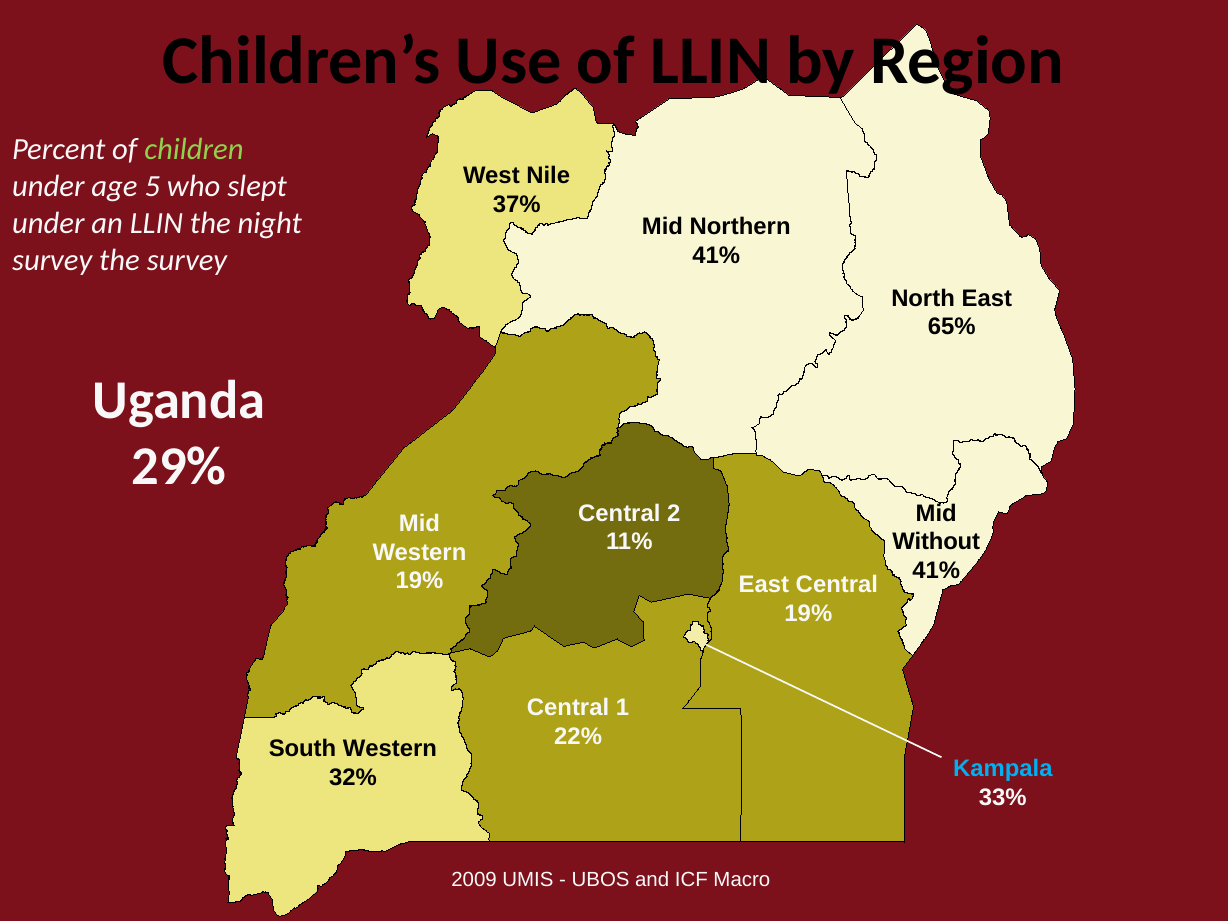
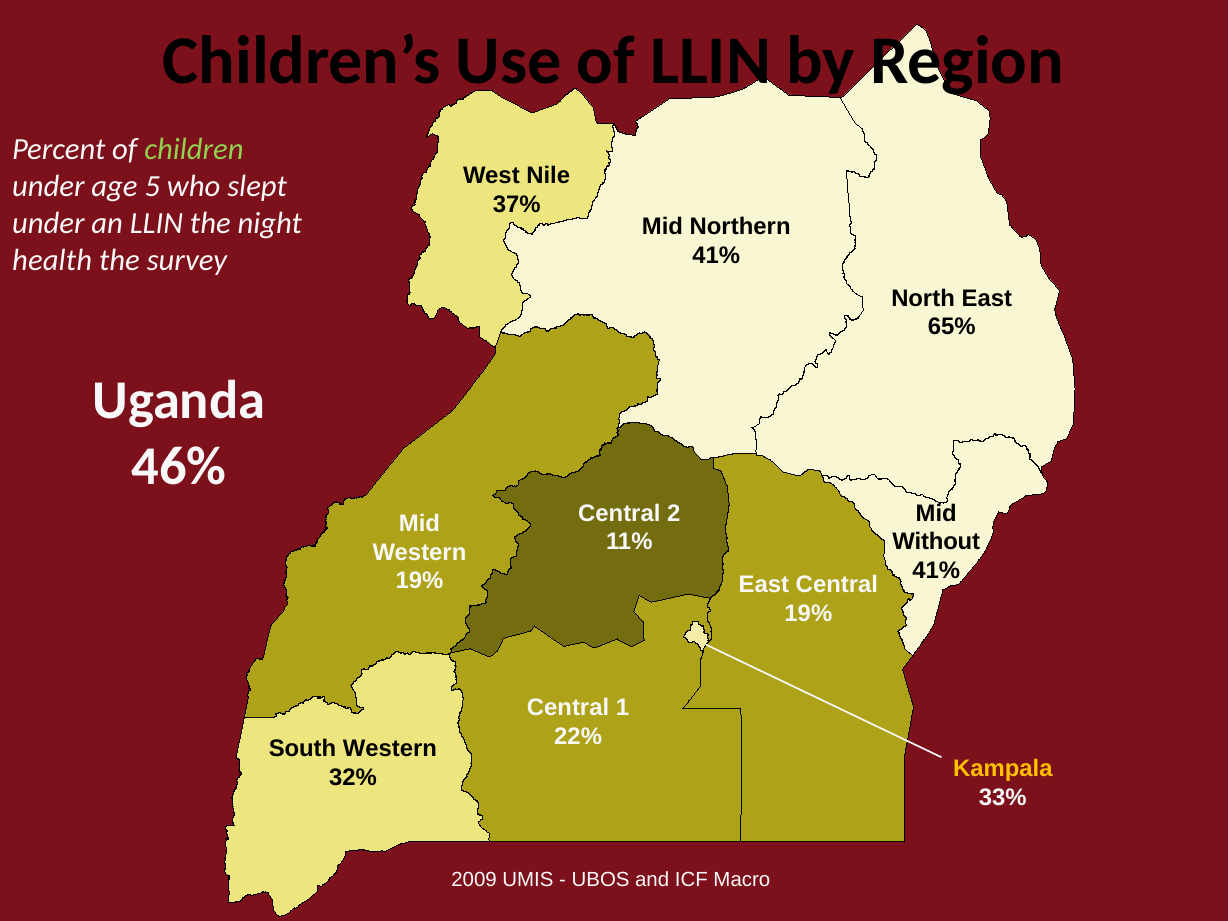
survey: survey -> health (52, 260)
29%: 29% -> 46% (179, 466)
Kampala colour: light blue -> yellow (1003, 769)
